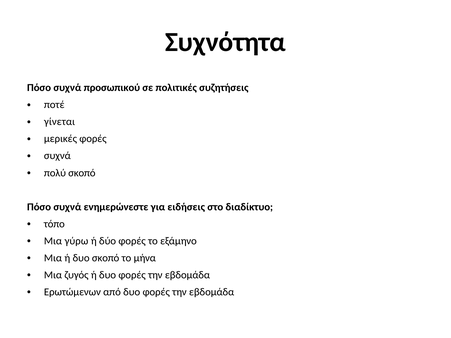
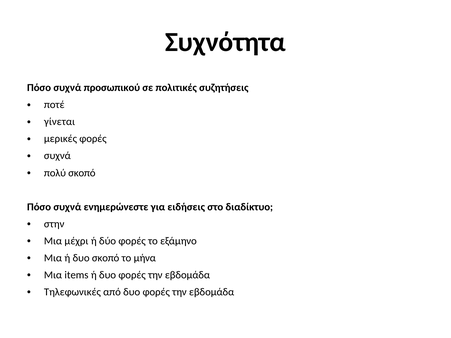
τόπο: τόπο -> στην (54, 224)
γύρω: γύρω -> μέχρι (76, 241)
ζυγός: ζυγός -> items (76, 275)
Ερωτώμενων: Ερωτώμενων -> Τηλεφωνικές (72, 292)
